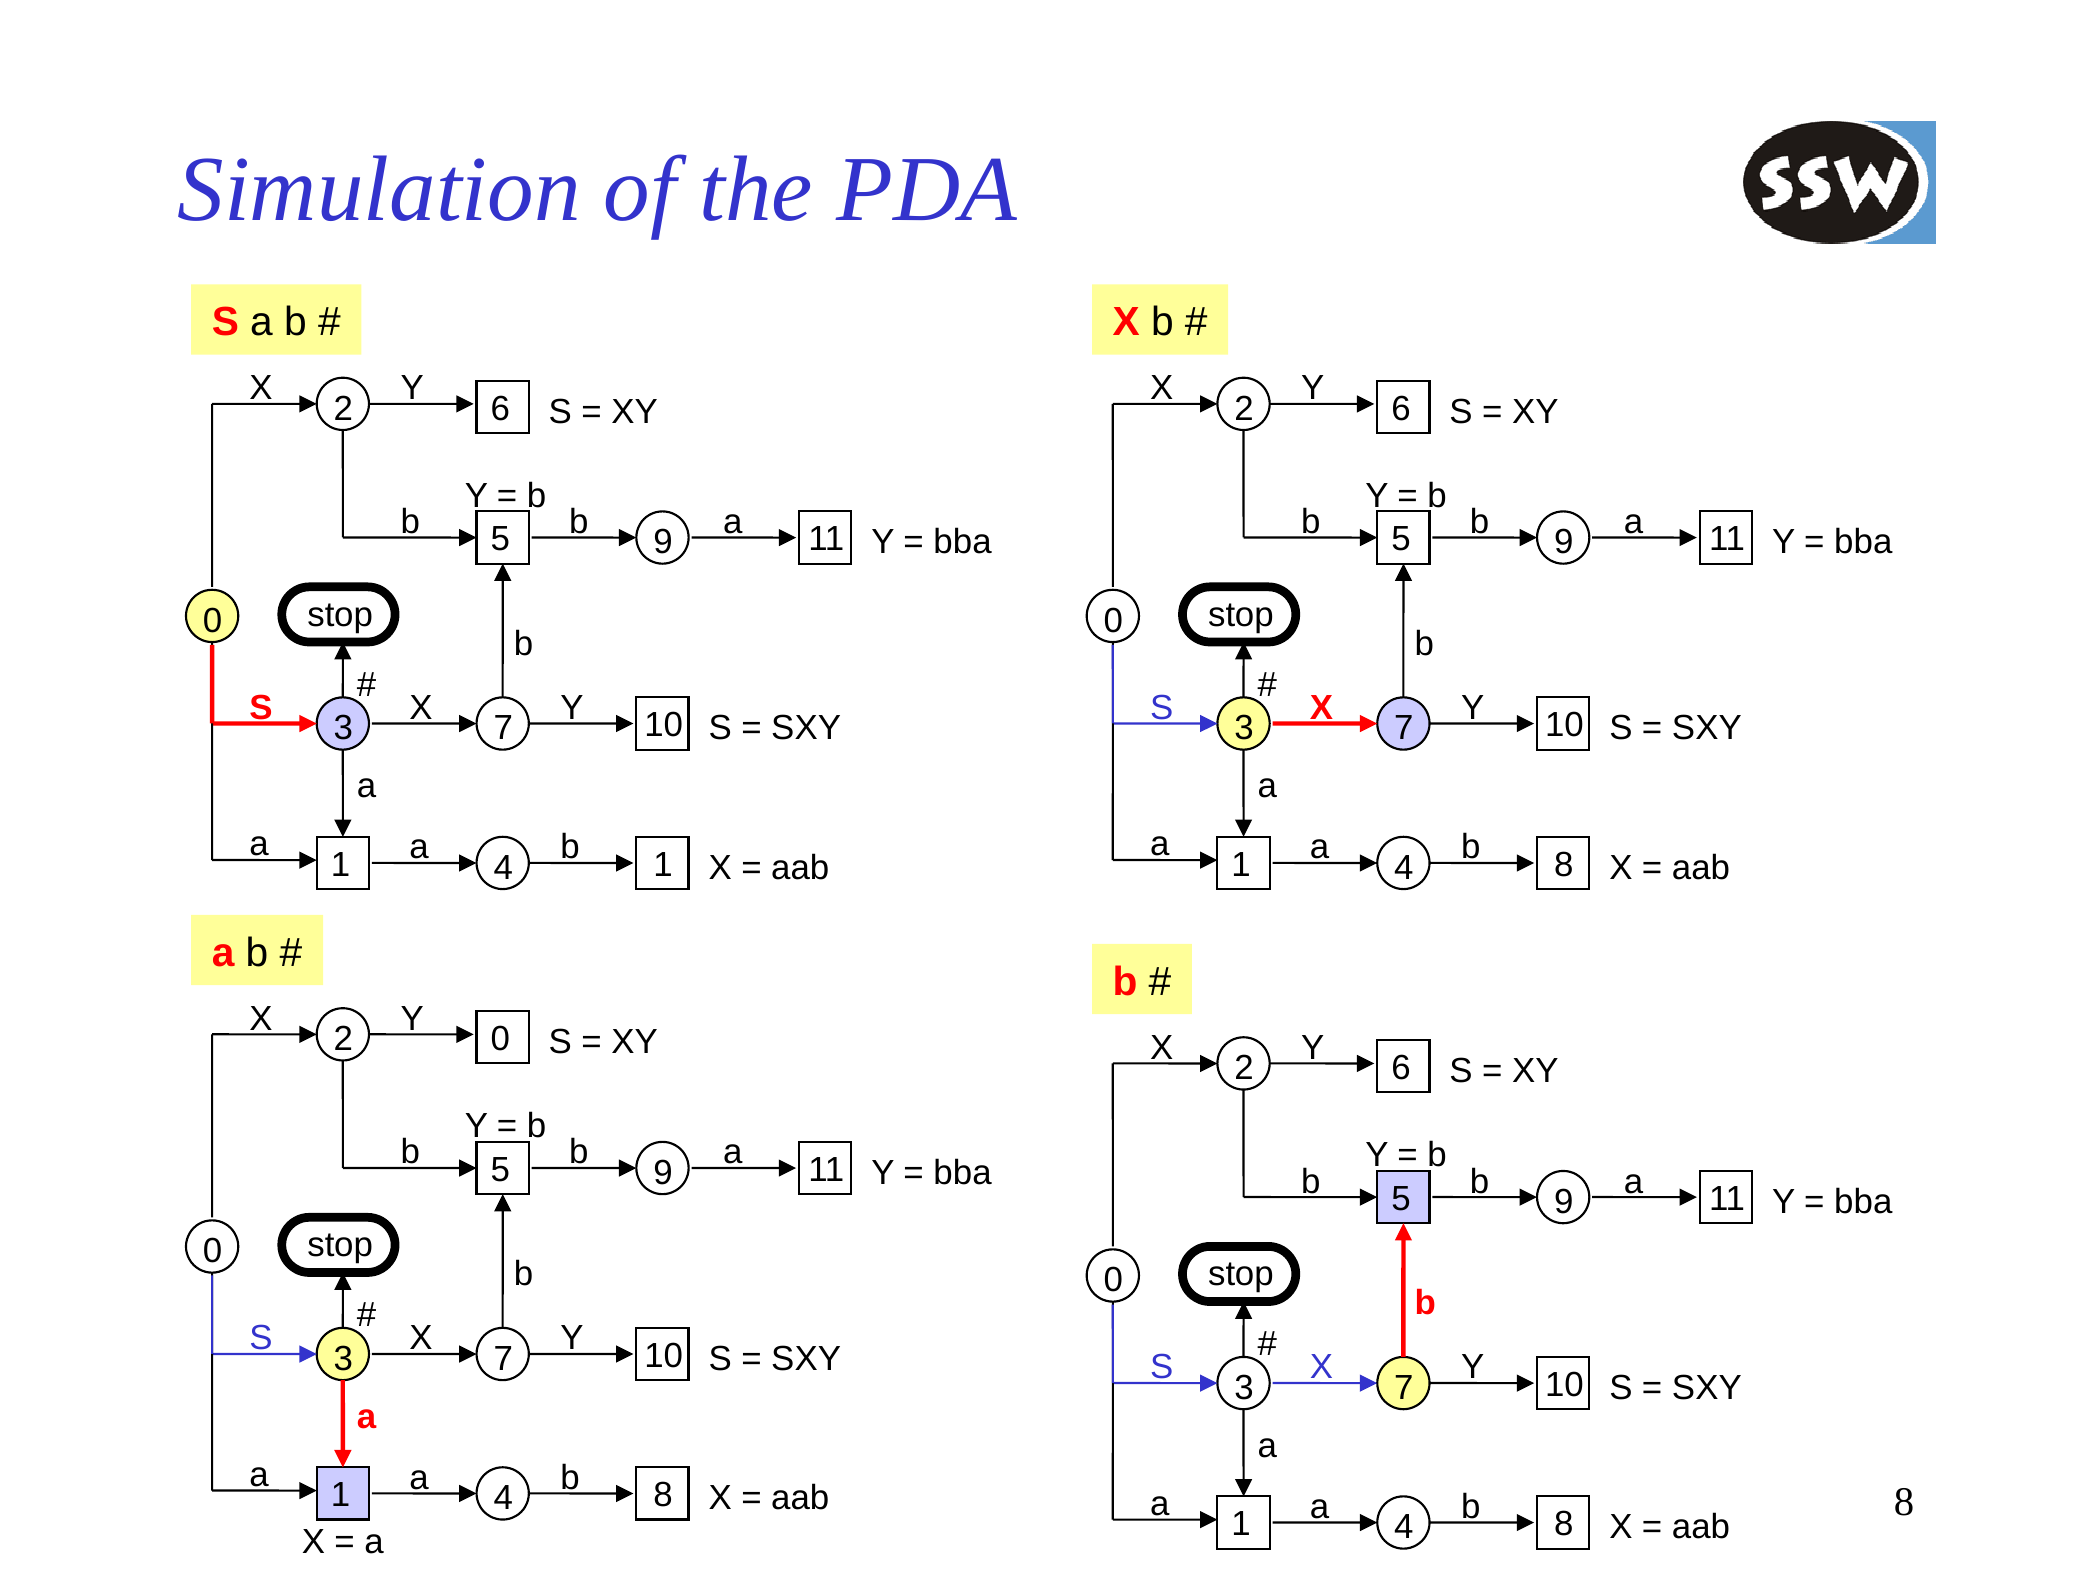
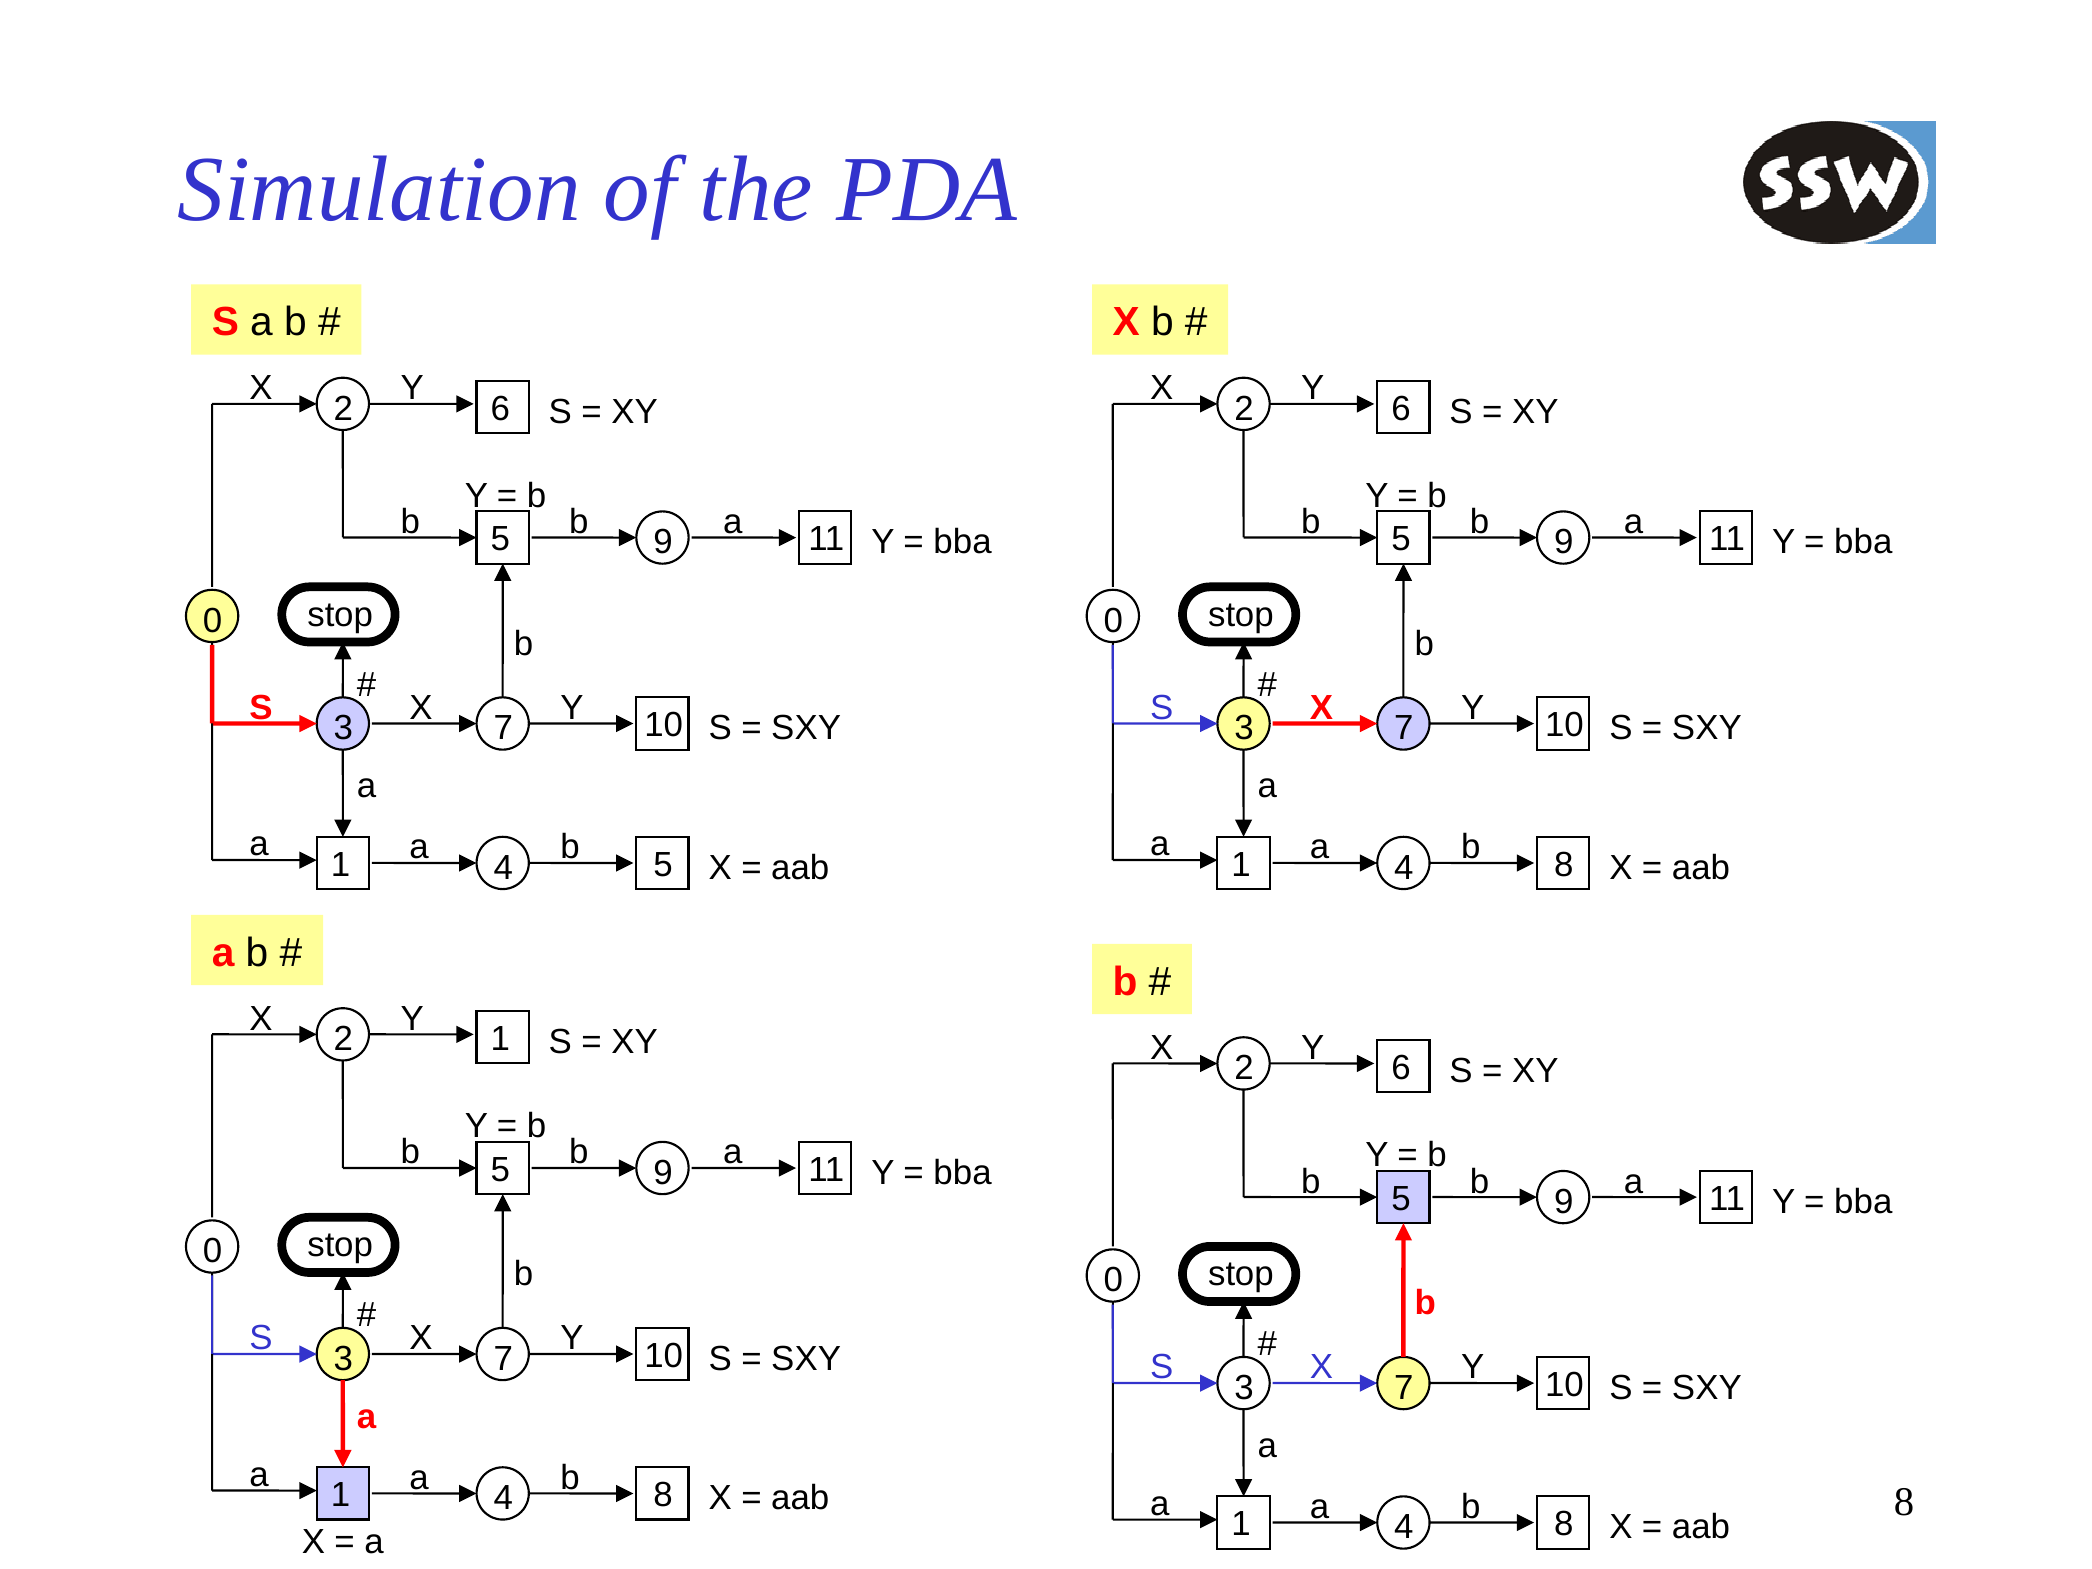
a 1: 1 -> 5 (663, 865)
2 0: 0 -> 1 (500, 1039)
